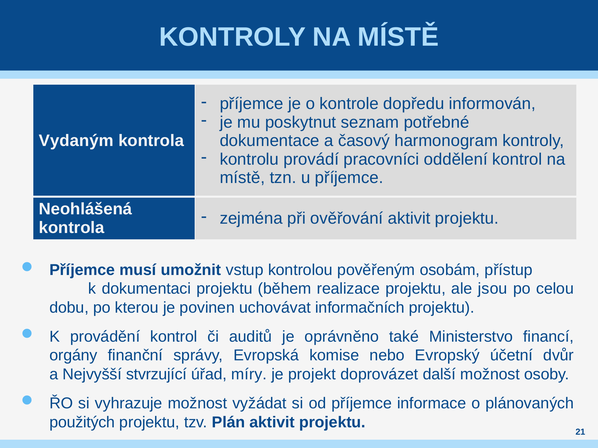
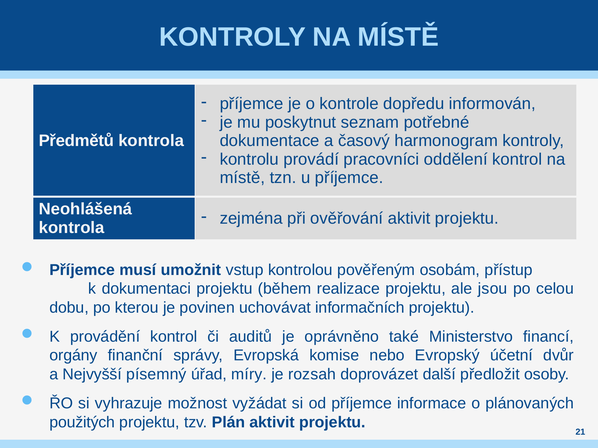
Vydaným: Vydaným -> Předmětů (76, 141)
stvrzující: stvrzující -> písemný (156, 375)
projekt: projekt -> rozsah (312, 375)
další možnost: možnost -> předložit (490, 375)
